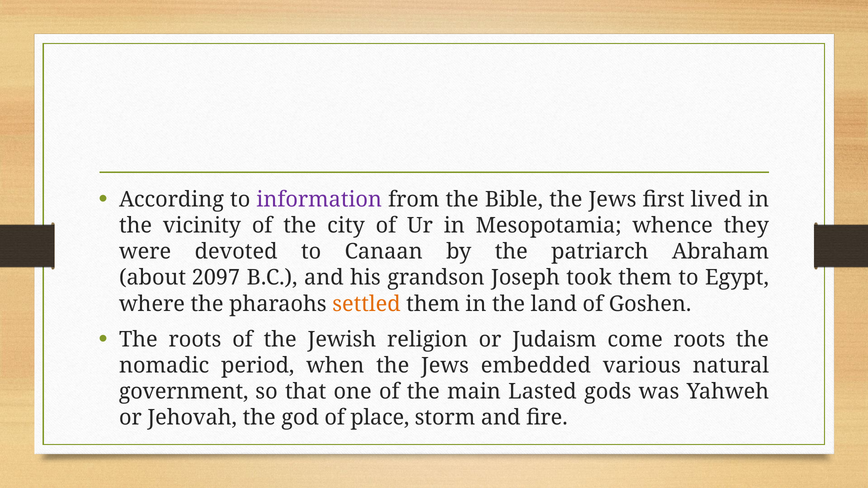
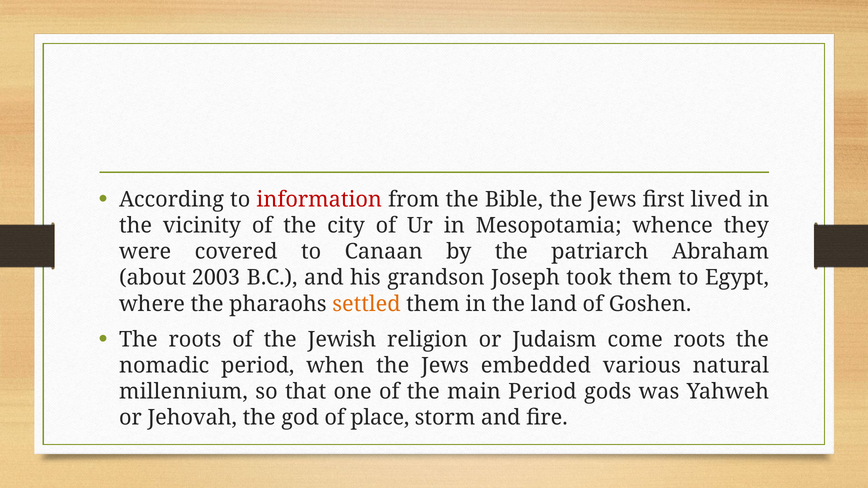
information colour: purple -> red (319, 200)
devoted: devoted -> covered (236, 252)
2097: 2097 -> 2003 (216, 278)
government: government -> millennium (183, 392)
main Lasted: Lasted -> Period (542, 392)
